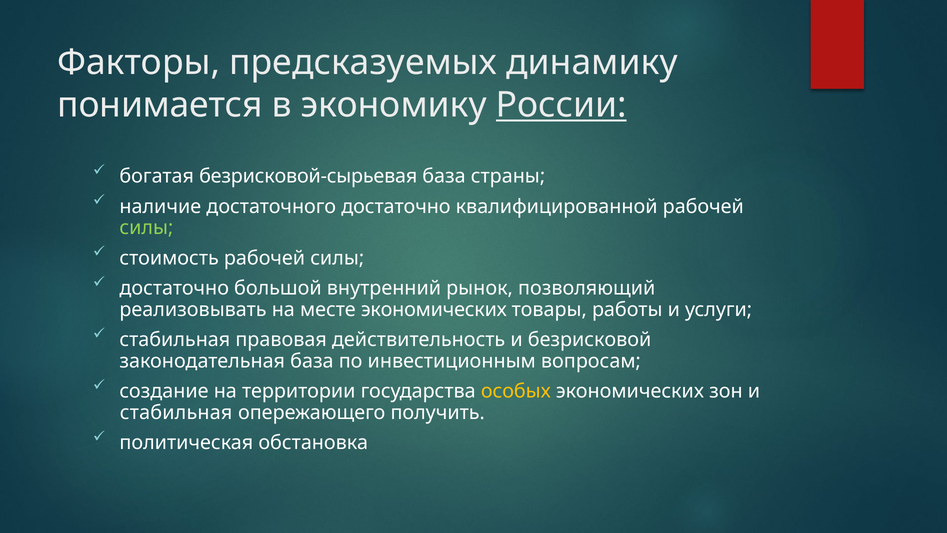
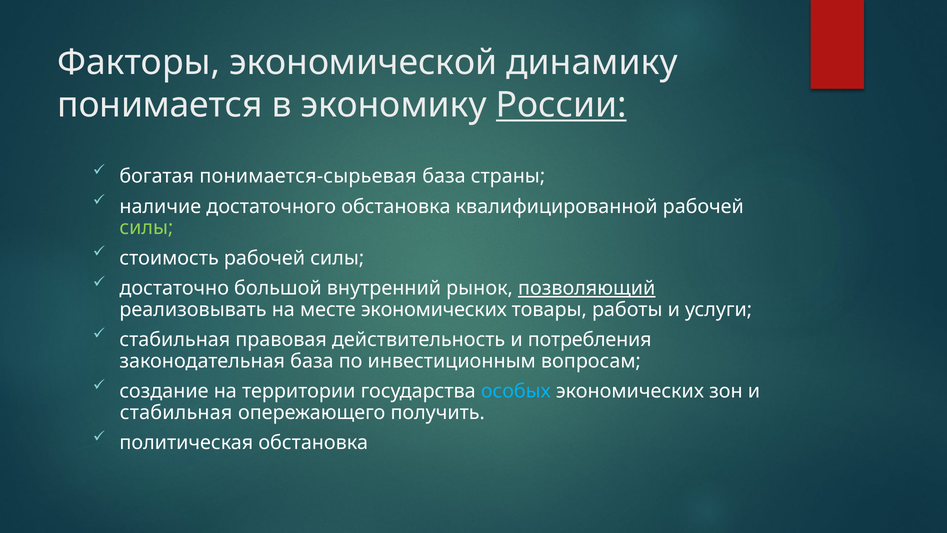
предсказуемых: предсказуемых -> экономической (363, 63)
безрисковой-сырьевая: безрисковой-сырьевая -> понимается-сырьевая (308, 176)
достаточного достаточно: достаточно -> обстановка (396, 206)
позволяющий underline: none -> present (587, 288)
безрисковой: безрисковой -> потребления (590, 340)
особых colour: yellow -> light blue (516, 391)
